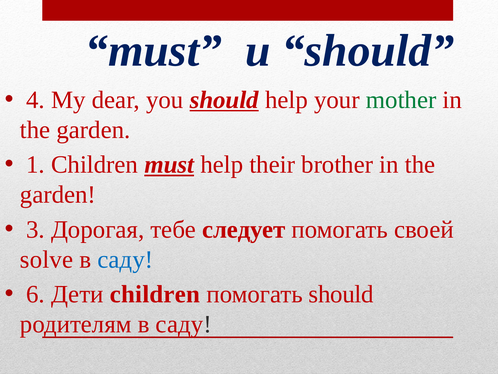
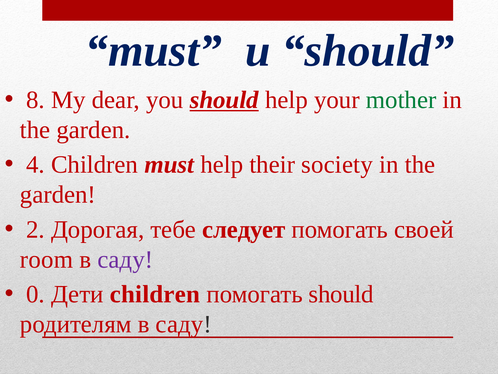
4: 4 -> 8 (35, 100)
1: 1 -> 4 (35, 165)
must underline: present -> none (169, 165)
brother: brother -> society (337, 165)
3: 3 -> 2 (35, 229)
solve: solve -> room (46, 259)
саду colour: blue -> purple (125, 259)
6: 6 -> 0 (35, 294)
